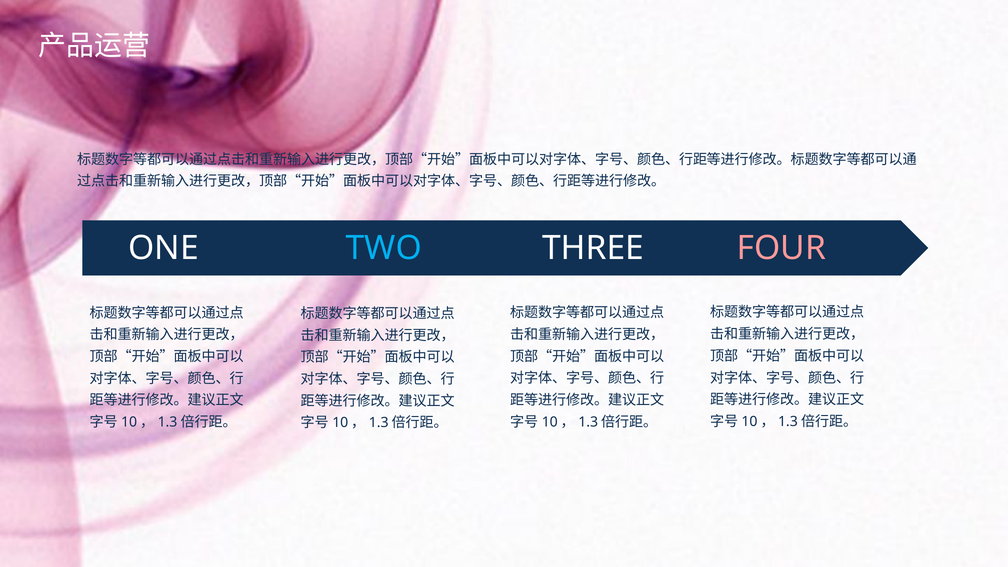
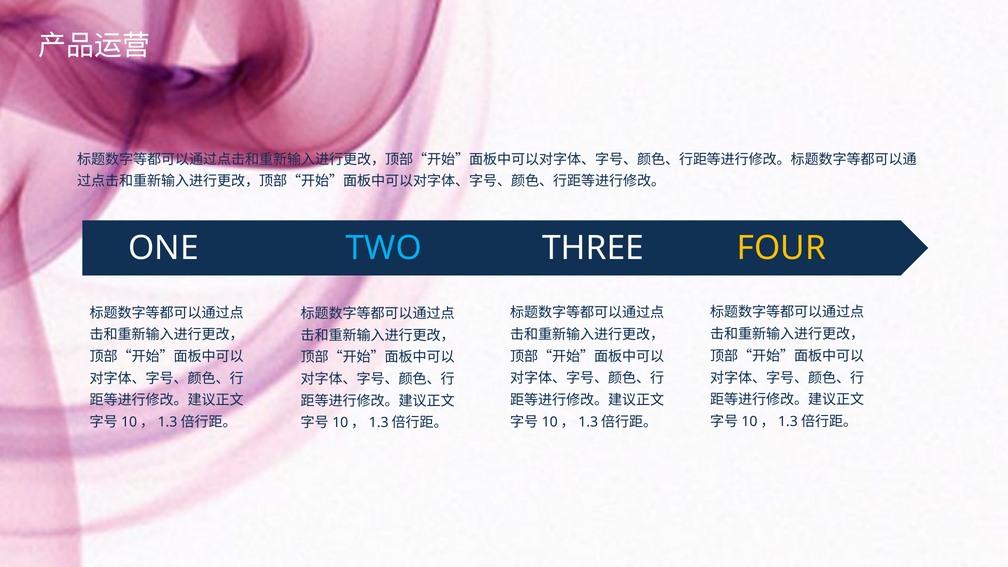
FOUR colour: pink -> yellow (781, 248)
